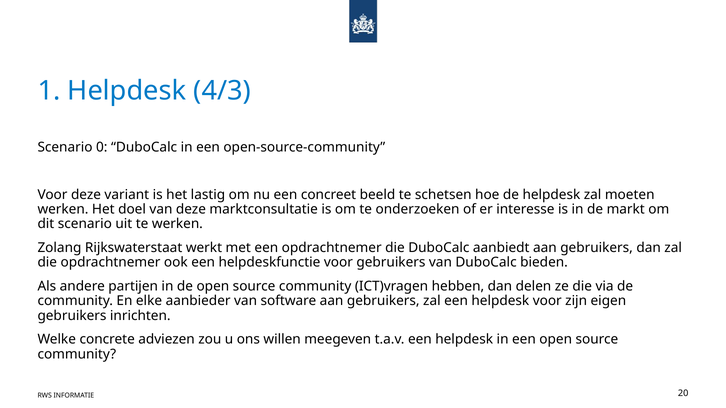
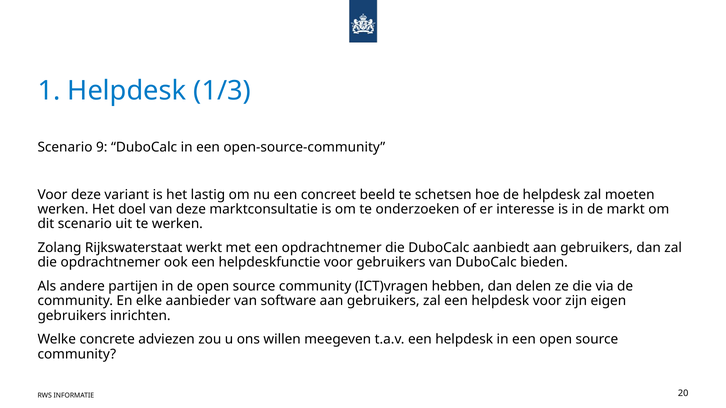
4/3: 4/3 -> 1/3 (222, 91)
0: 0 -> 9 (102, 147)
